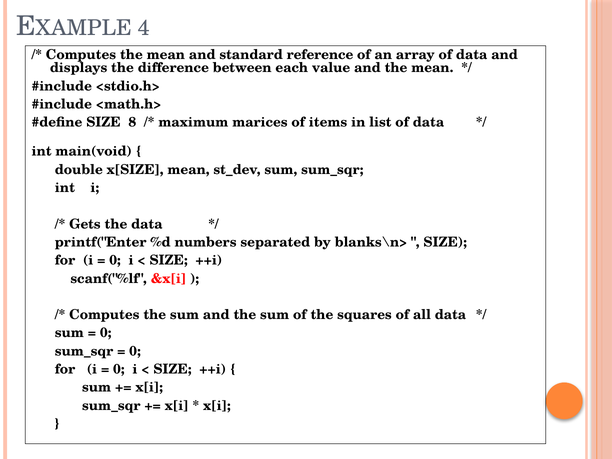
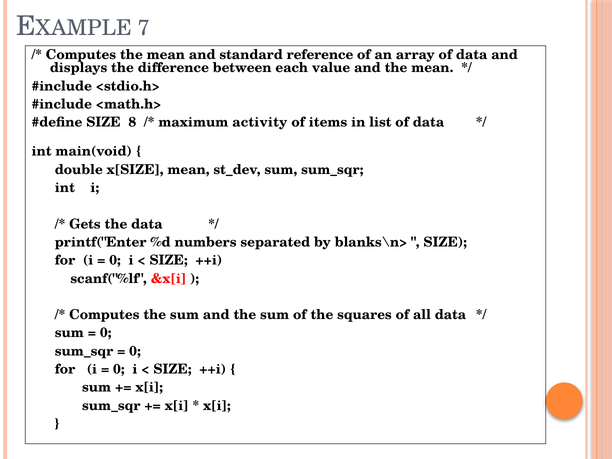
4: 4 -> 7 (144, 28)
marices: marices -> activity (260, 122)
